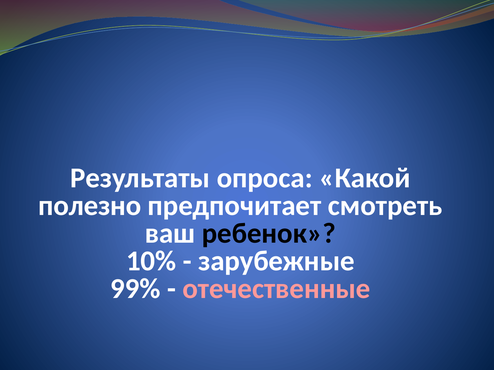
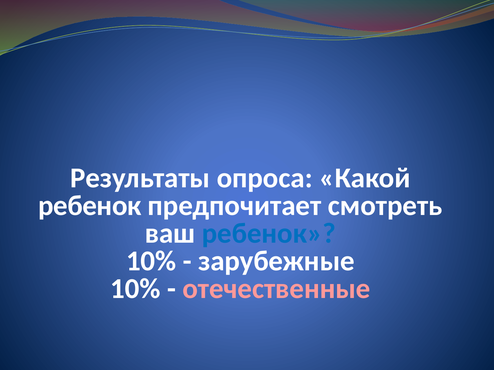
полезно: полезно -> ребенок (90, 206)
ребенок colour: black -> blue (269, 234)
99%: 99% -> 10% (135, 289)
